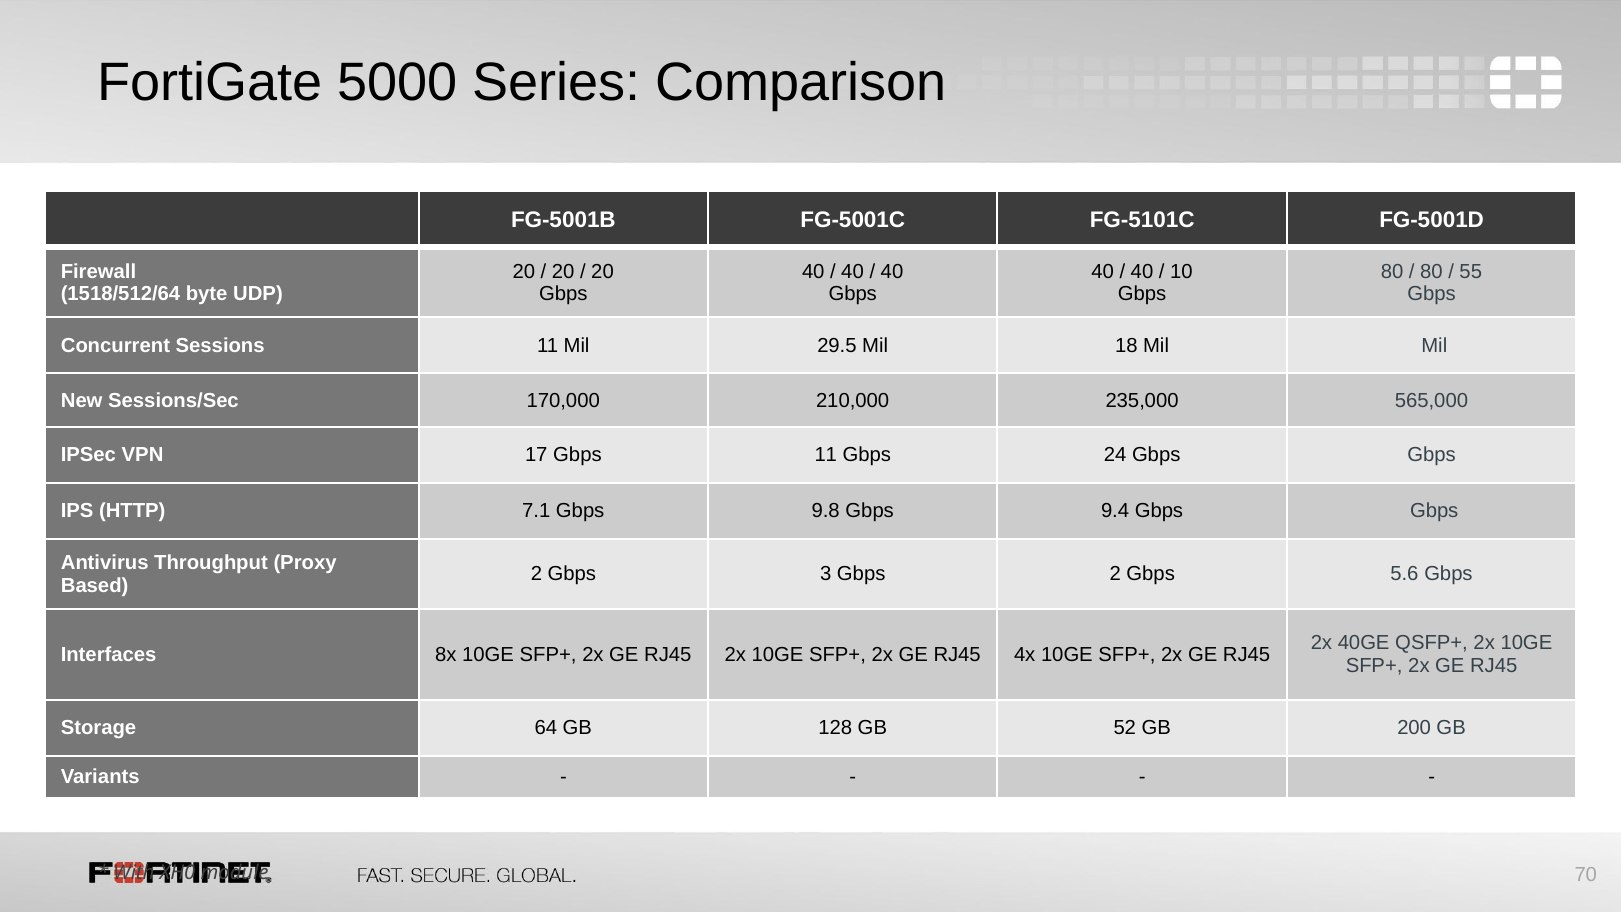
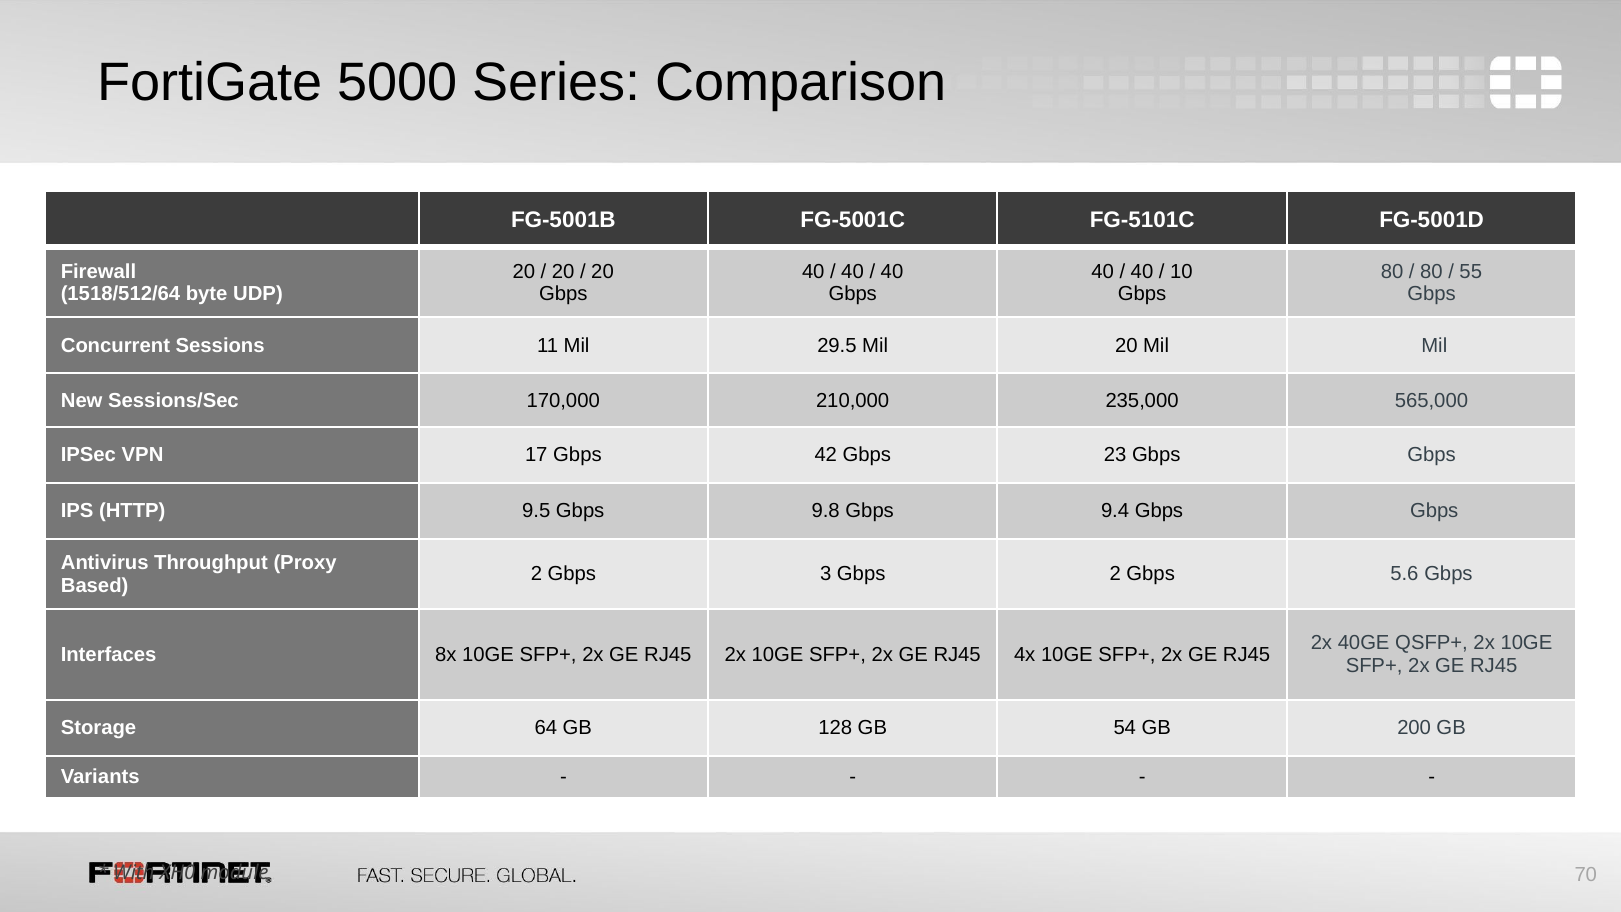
Mil 18: 18 -> 20 (1126, 346)
Gbps 11: 11 -> 42 (826, 455)
24: 24 -> 23 (1115, 455)
7.1: 7.1 -> 9.5 (536, 511)
52: 52 -> 54 (1125, 728)
